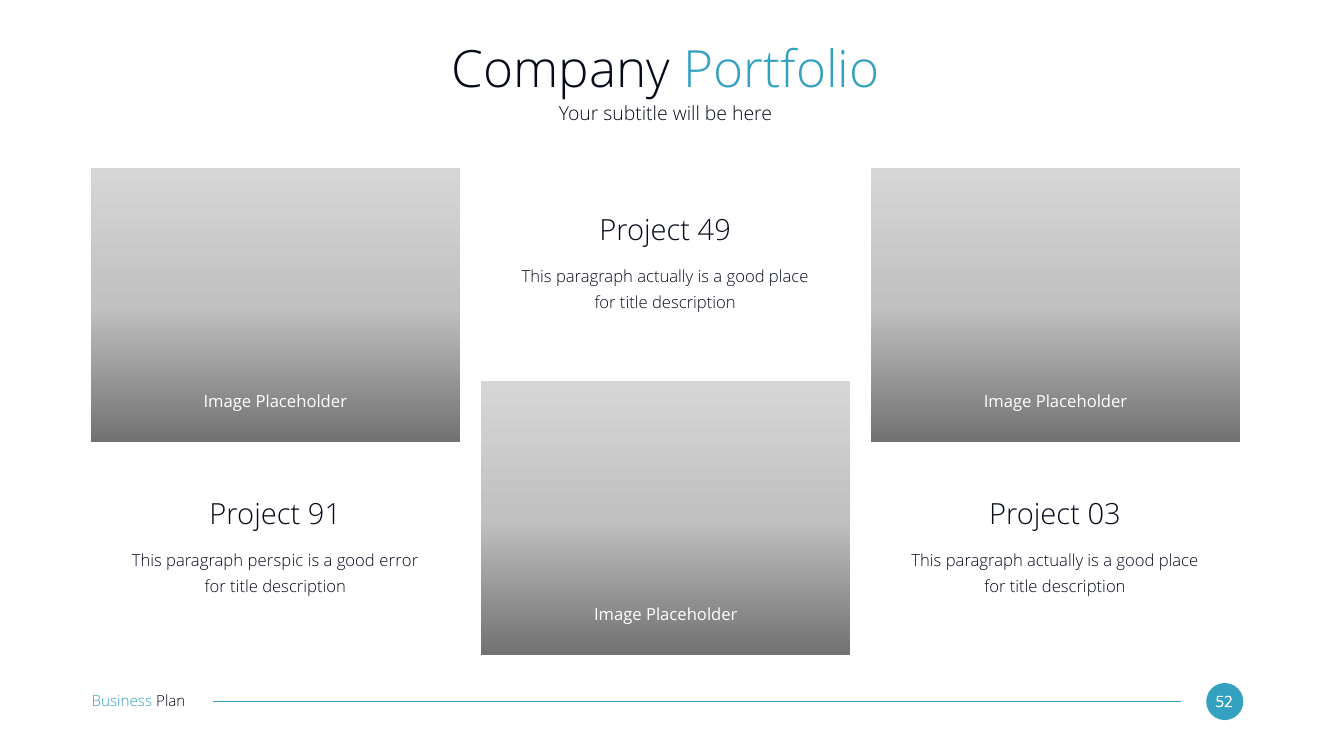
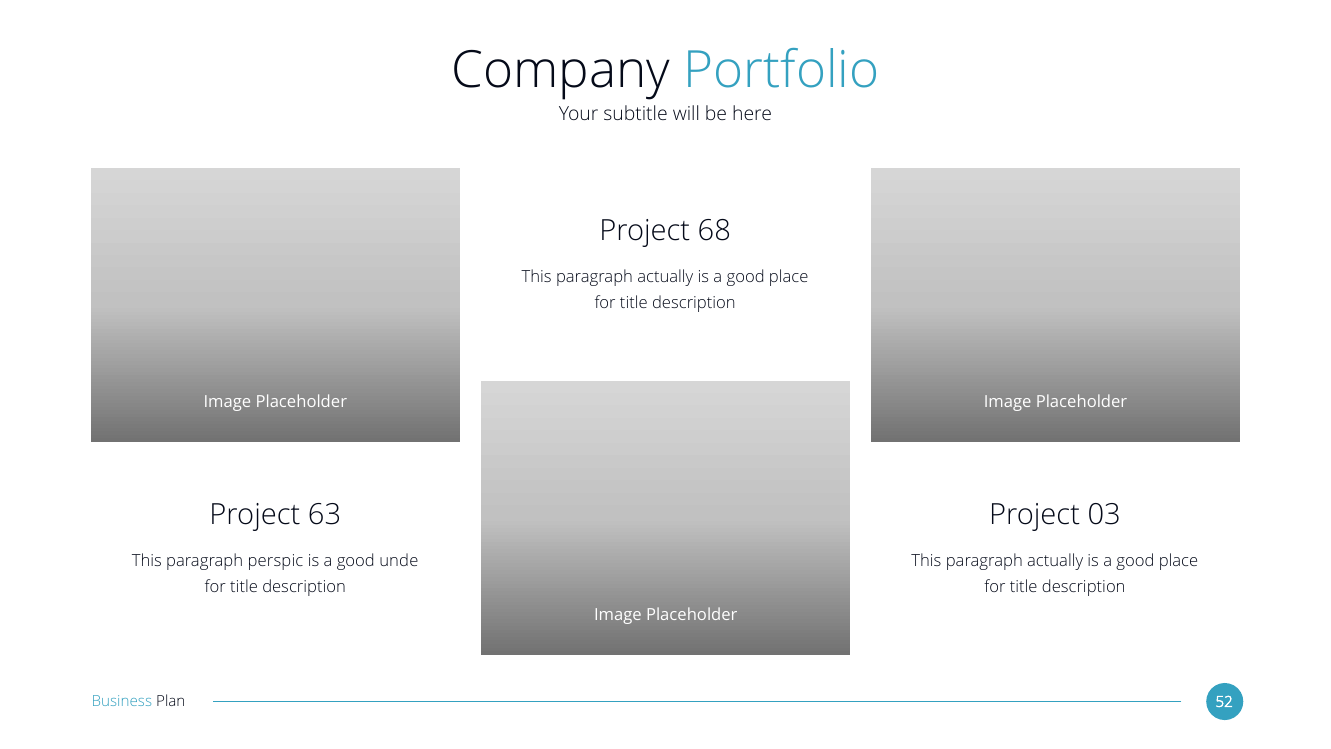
49: 49 -> 68 (714, 231)
91: 91 -> 63 (325, 515)
error: error -> unde (399, 560)
